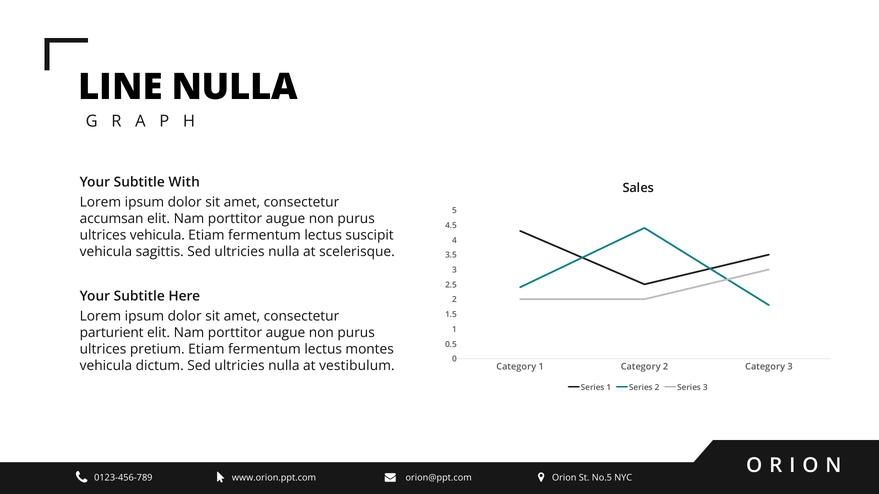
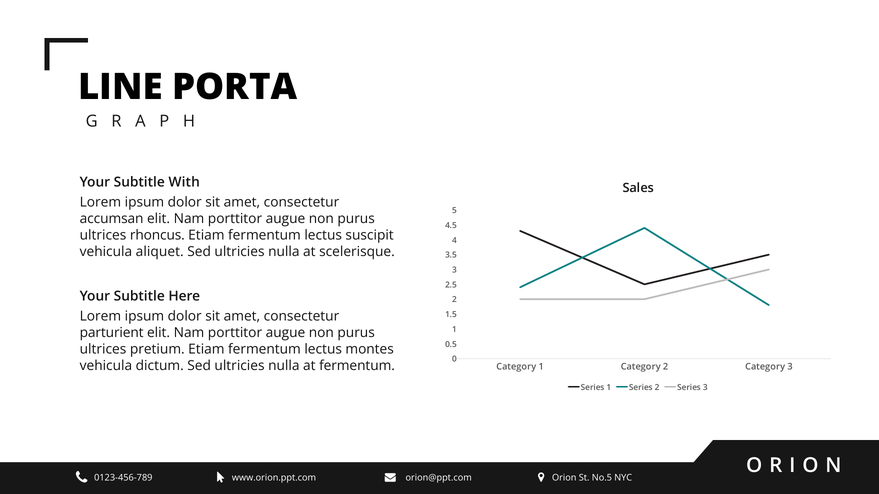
LINE NULLA: NULLA -> PORTA (235, 87)
ultrices vehicula: vehicula -> rhoncus (157, 235)
sagittis: sagittis -> aliquet (160, 252)
at vestibulum: vestibulum -> fermentum (357, 366)
